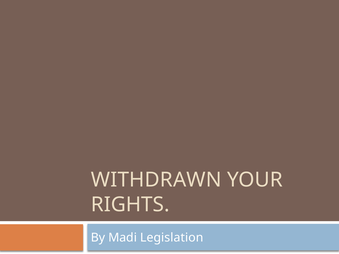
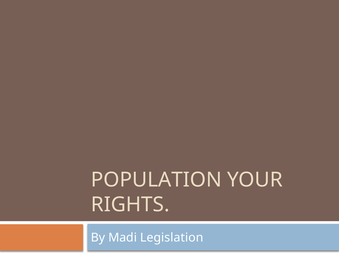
WITHDRAWN: WITHDRAWN -> POPULATION (156, 180)
